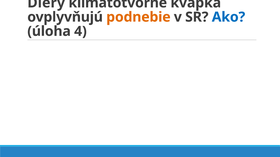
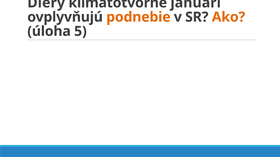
kvapká: kvapká -> januári (196, 3)
Ako colour: blue -> orange (228, 17)
4: 4 -> 5 (80, 31)
